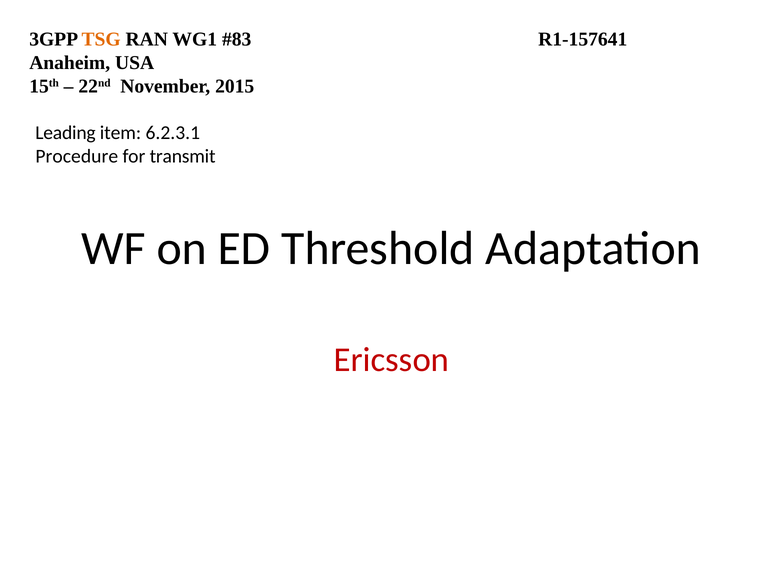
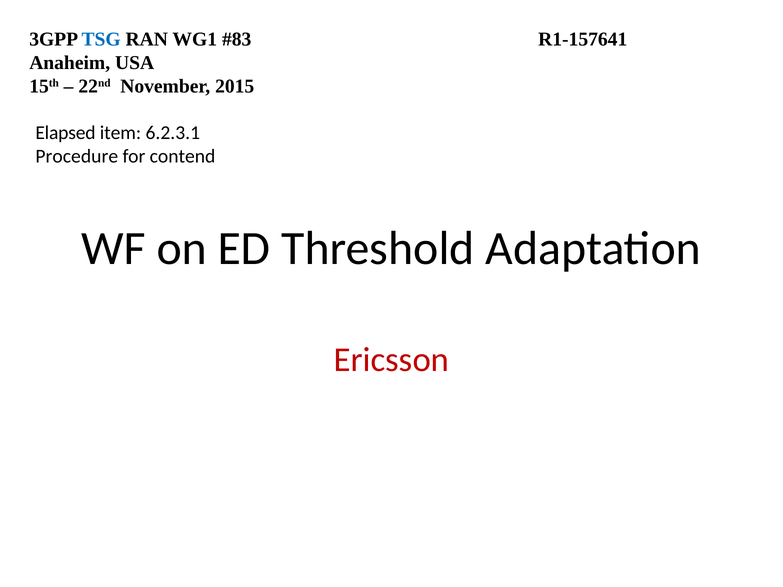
TSG colour: orange -> blue (101, 39)
Leading: Leading -> Elapsed (65, 133)
transmit: transmit -> contend (183, 157)
